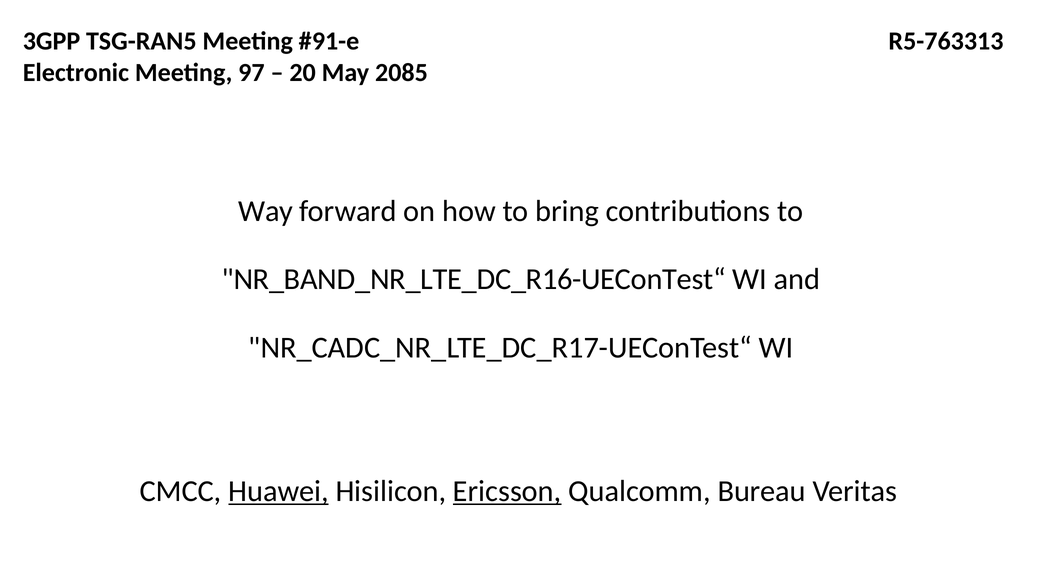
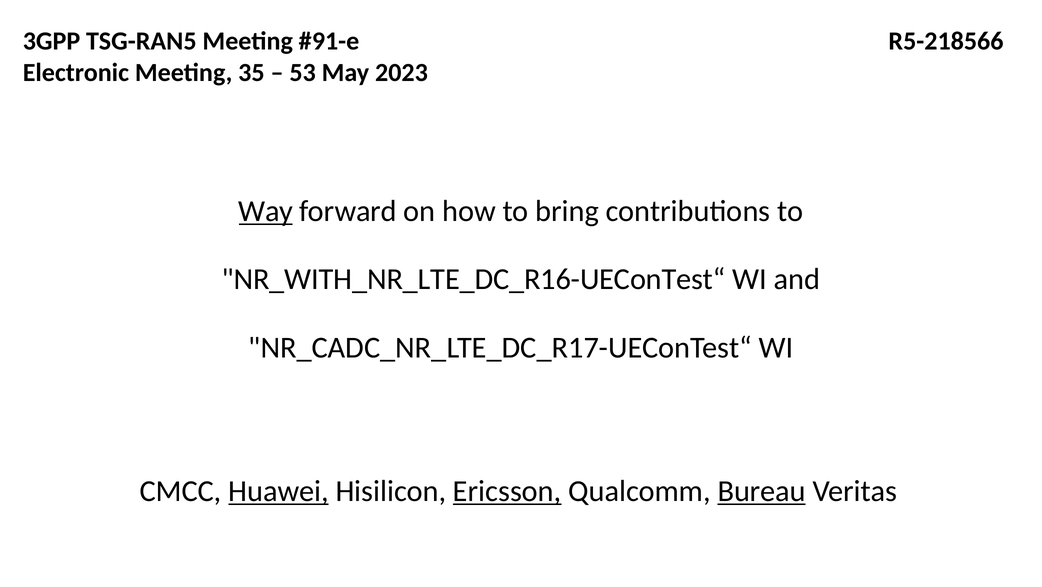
R5-763313: R5-763313 -> R5-218566 (946, 41)
97: 97 -> 35 (251, 72)
20: 20 -> 53 (303, 72)
2085: 2085 -> 2023 (401, 72)
Way underline: none -> present (266, 211)
NR_BAND_NR_LTE_DC_R16-UEConTest“: NR_BAND_NR_LTE_DC_R16-UEConTest“ -> NR_WITH_NR_LTE_DC_R16-UEConTest“ (474, 279)
Bureau underline: none -> present (762, 491)
